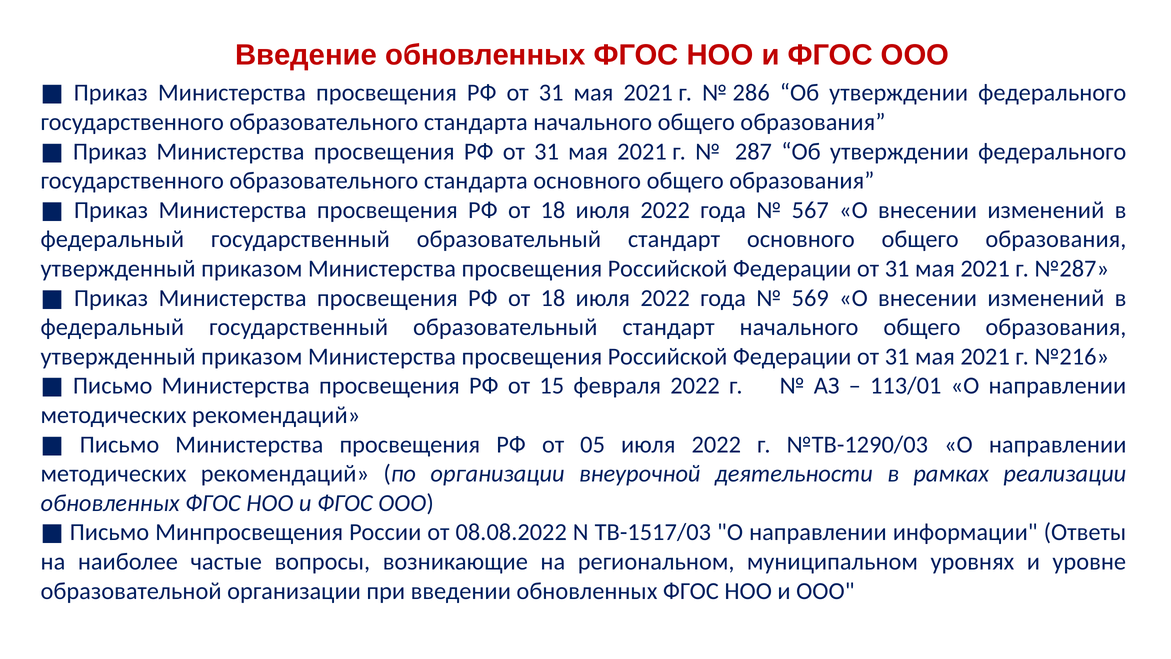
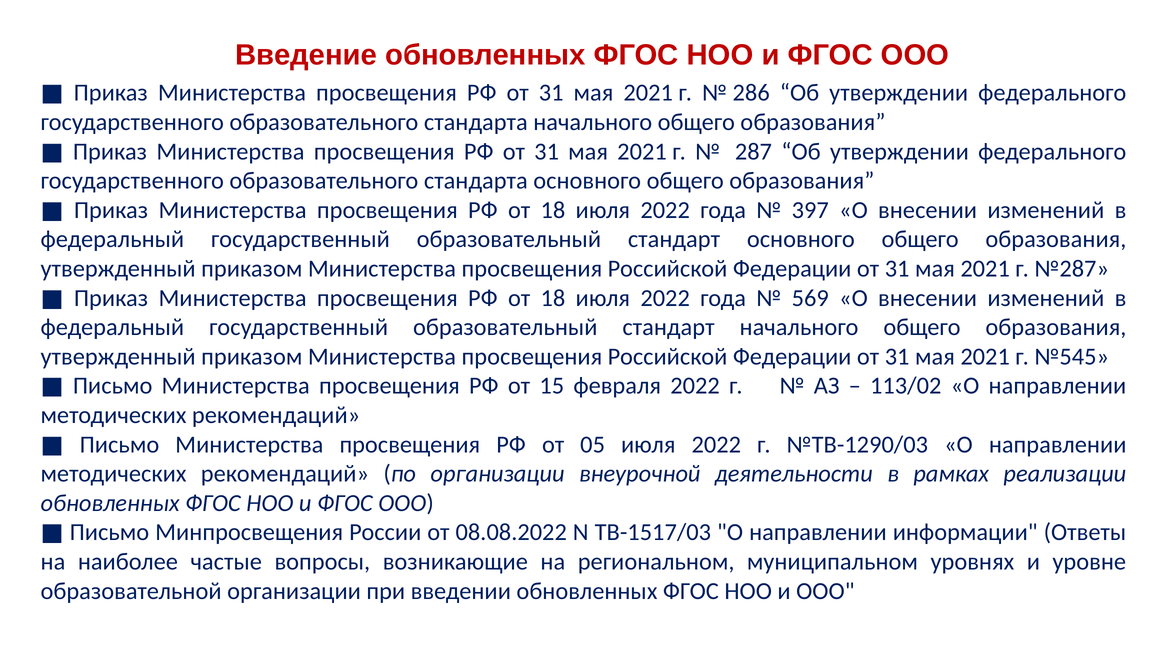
567: 567 -> 397 (810, 210)
№216: №216 -> №545 (1072, 356)
113/01: 113/01 -> 113/02 (906, 386)
